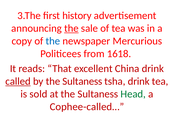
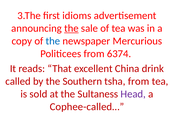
history: history -> idioms (77, 16)
1618: 1618 -> 6374 (119, 54)
called underline: present -> none (18, 82)
by the Sultaness: Sultaness -> Southern (82, 82)
tsha drink: drink -> from (139, 82)
Head colour: green -> purple (133, 94)
